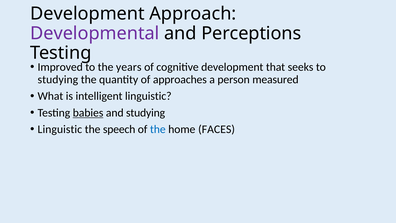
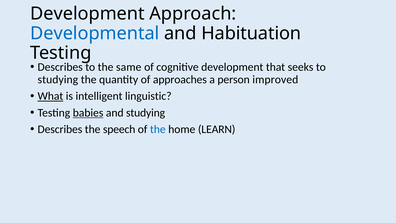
Developmental colour: purple -> blue (95, 33)
Perceptions: Perceptions -> Habituation (251, 33)
Improved: Improved -> Describes (60, 67)
years: years -> same (129, 67)
measured: measured -> improved (275, 79)
What underline: none -> present (50, 96)
Linguistic: Linguistic -> Describes (60, 129)
FACES: FACES -> LEARN (217, 129)
